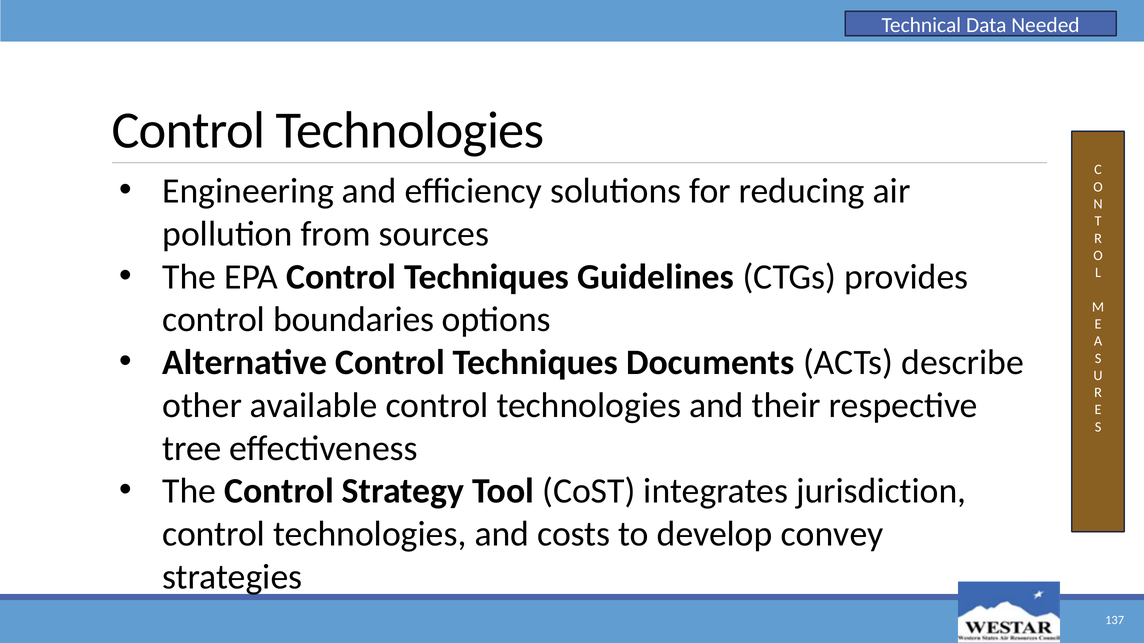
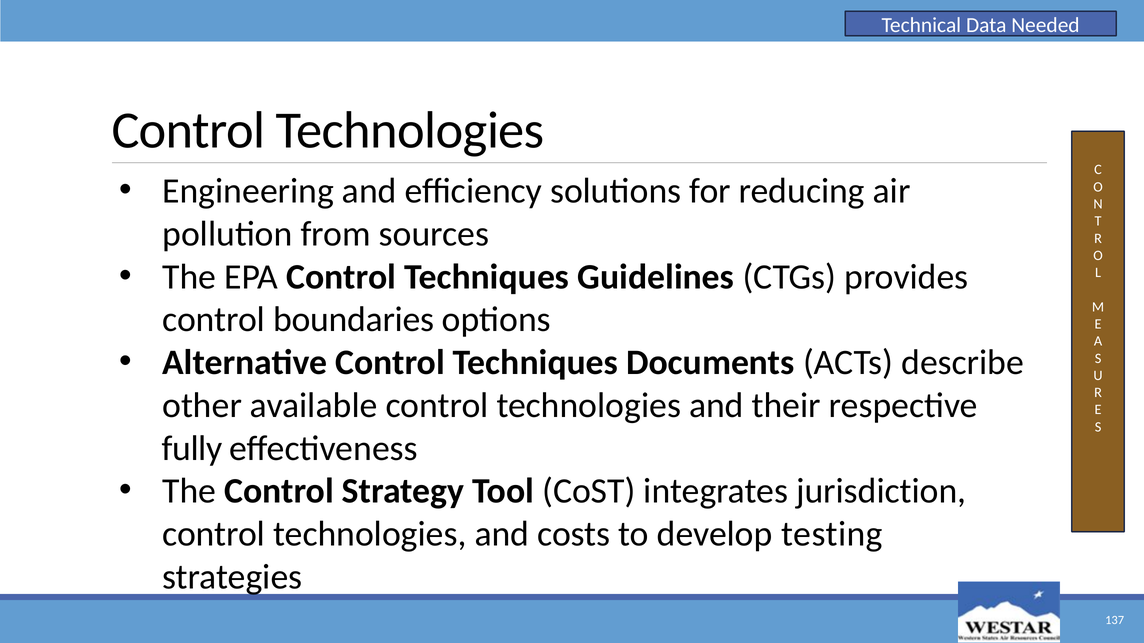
tree: tree -> fully (192, 449)
convey: convey -> testing (832, 534)
